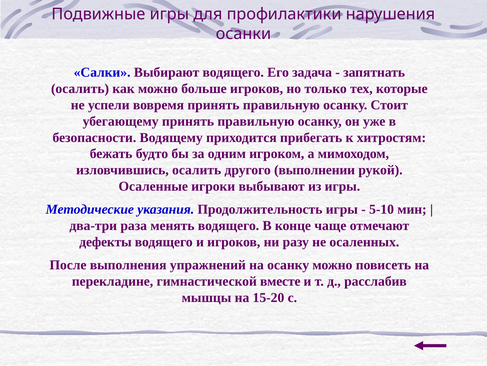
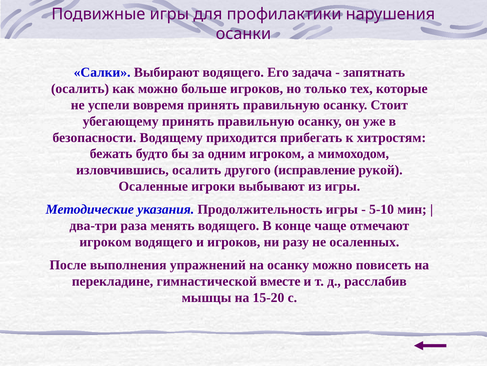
выполнении: выполнении -> исправление (315, 170)
дефекты: дефекты -> игроком (105, 241)
